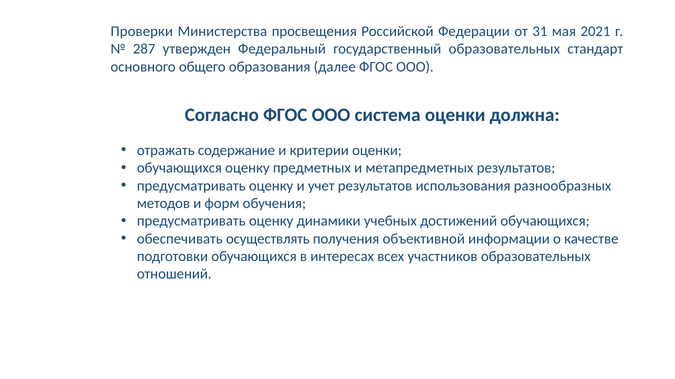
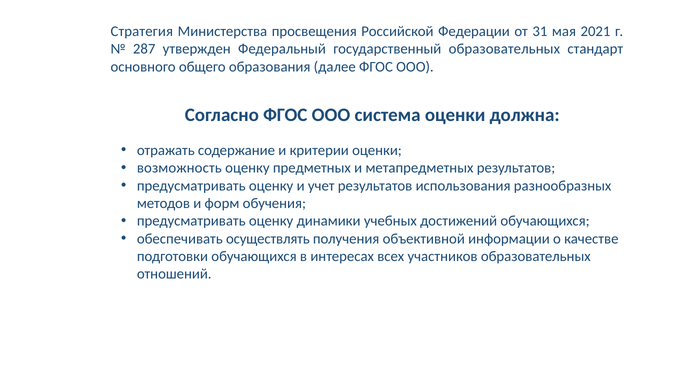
Проверки: Проверки -> Стратегия (142, 31)
обучающихся: обучающихся -> возможность (179, 168)
